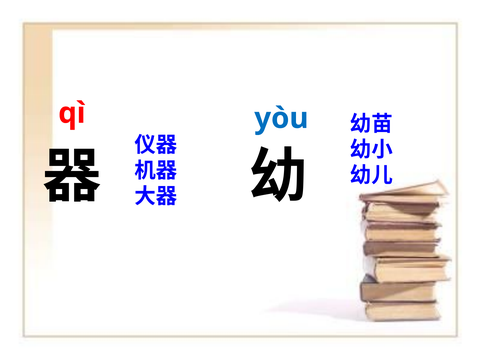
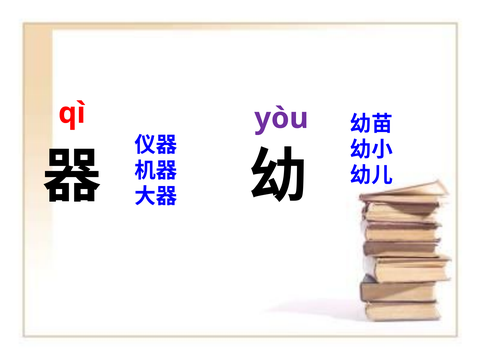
yòu colour: blue -> purple (281, 118)
